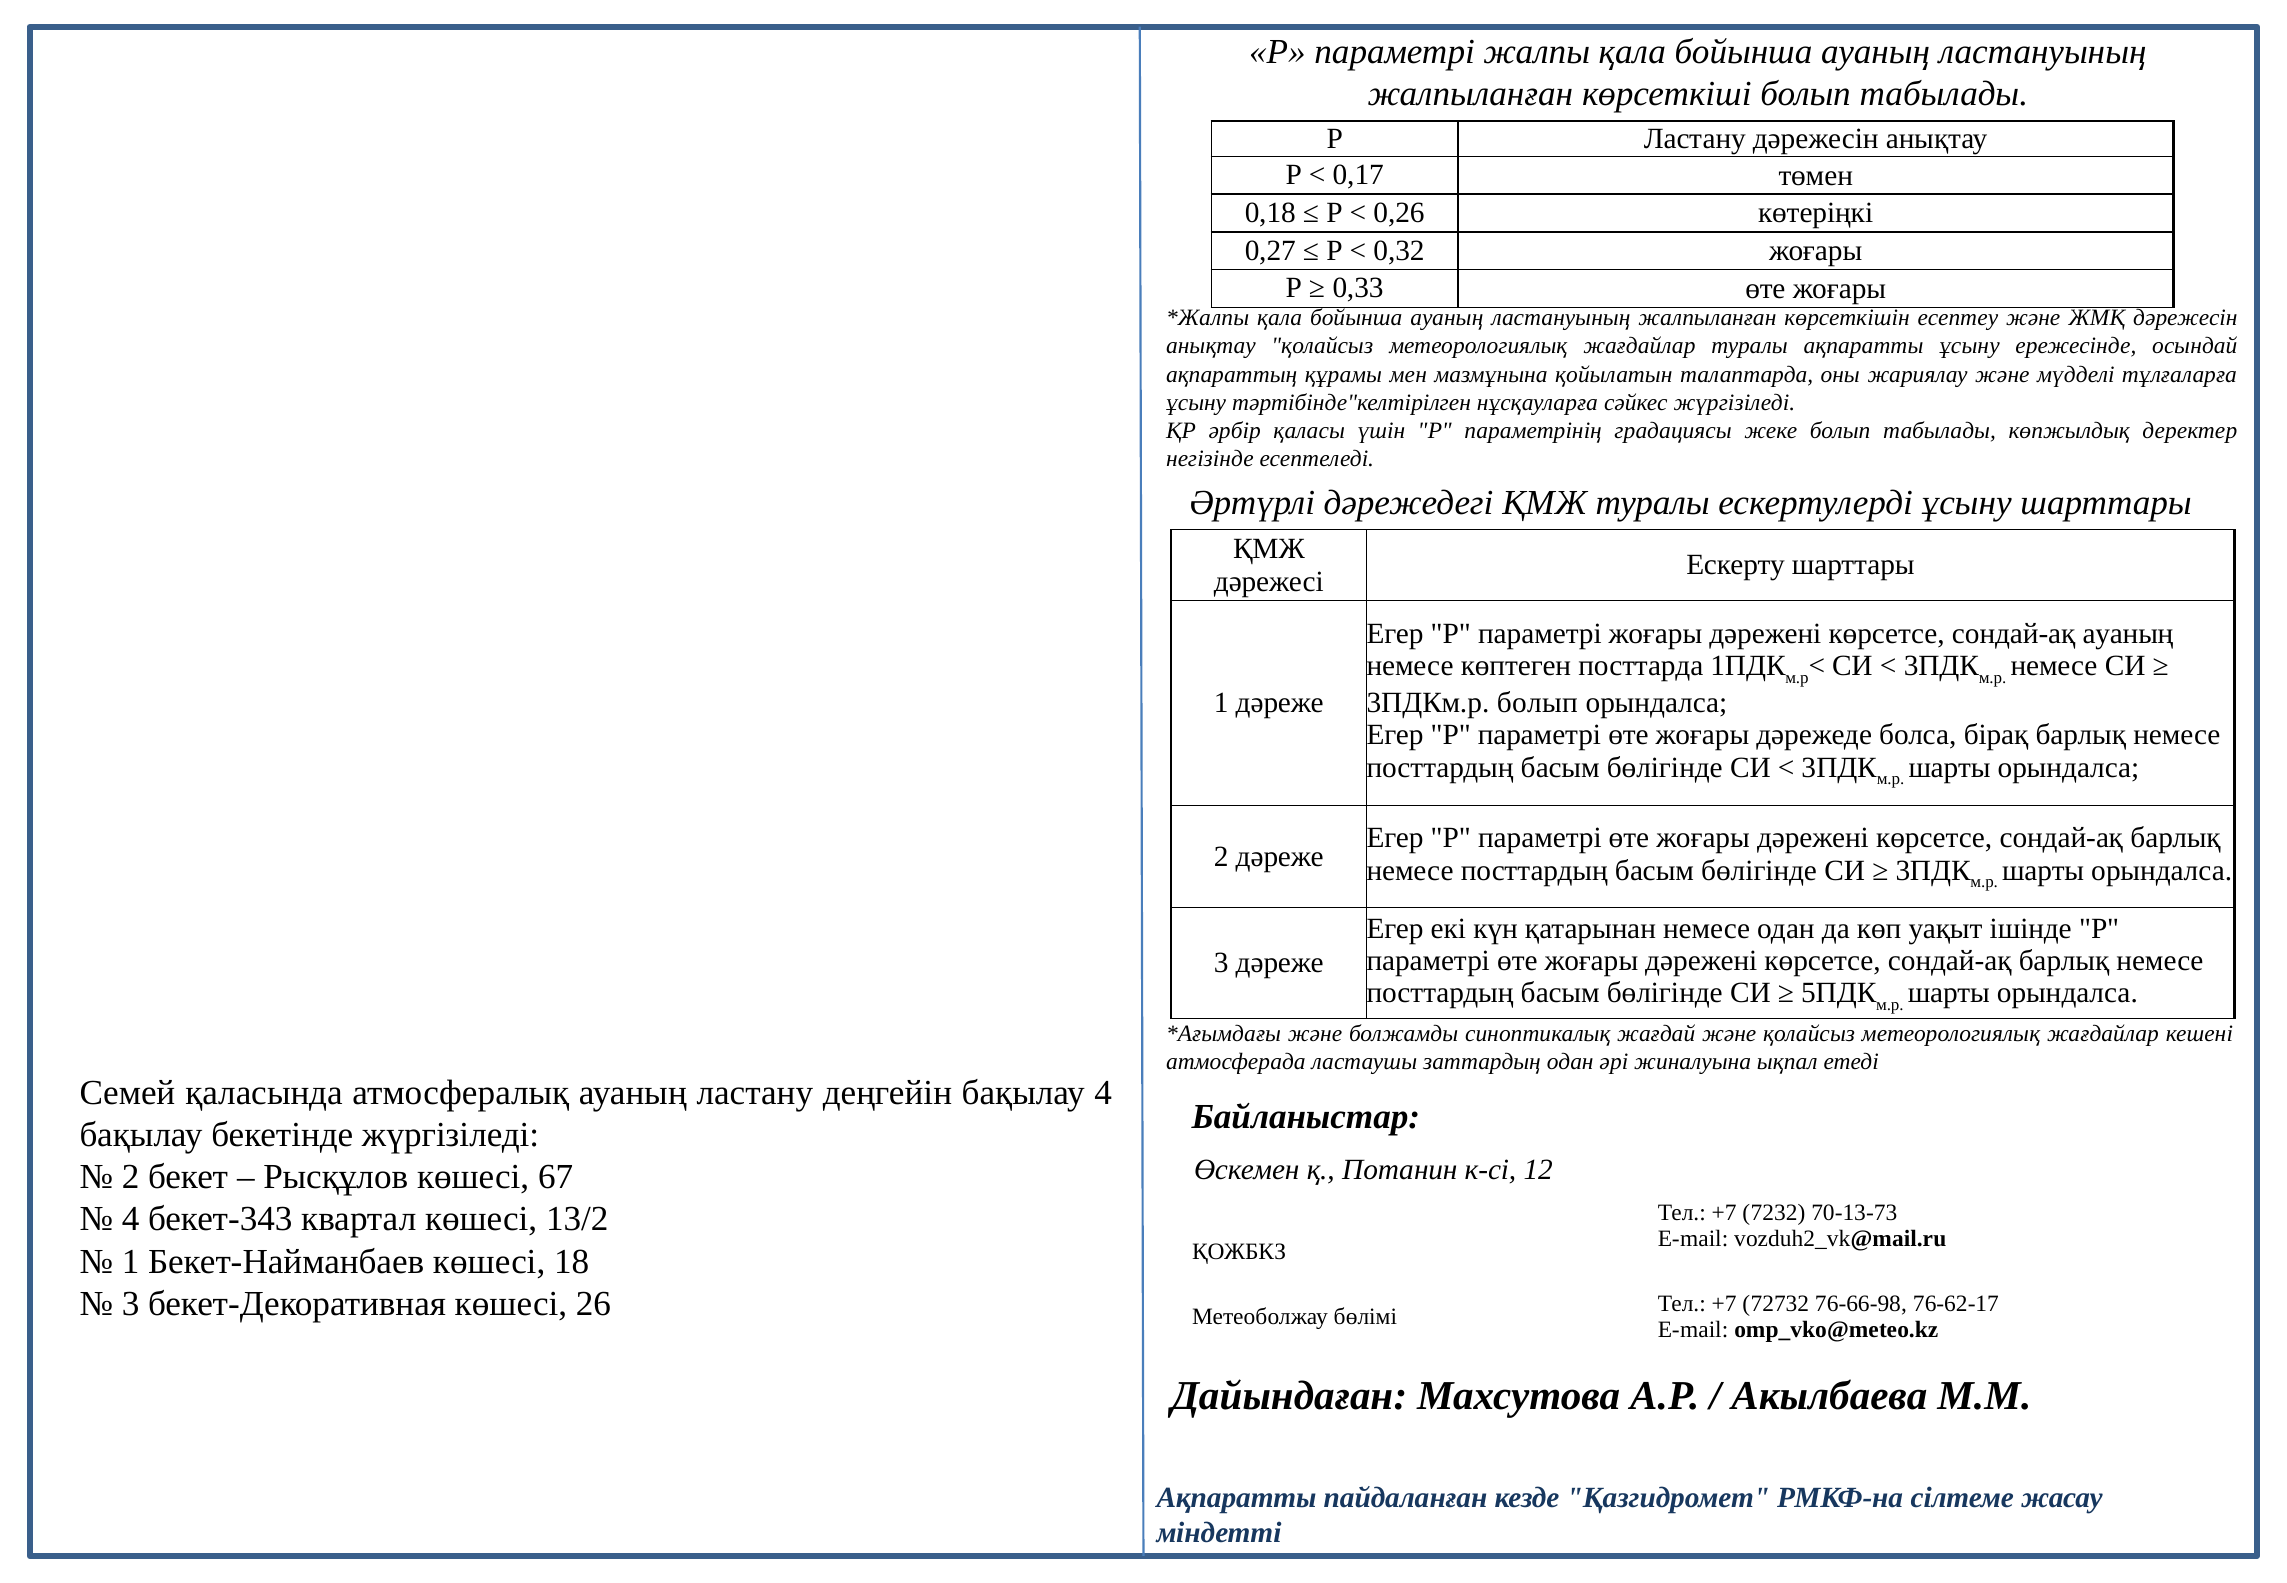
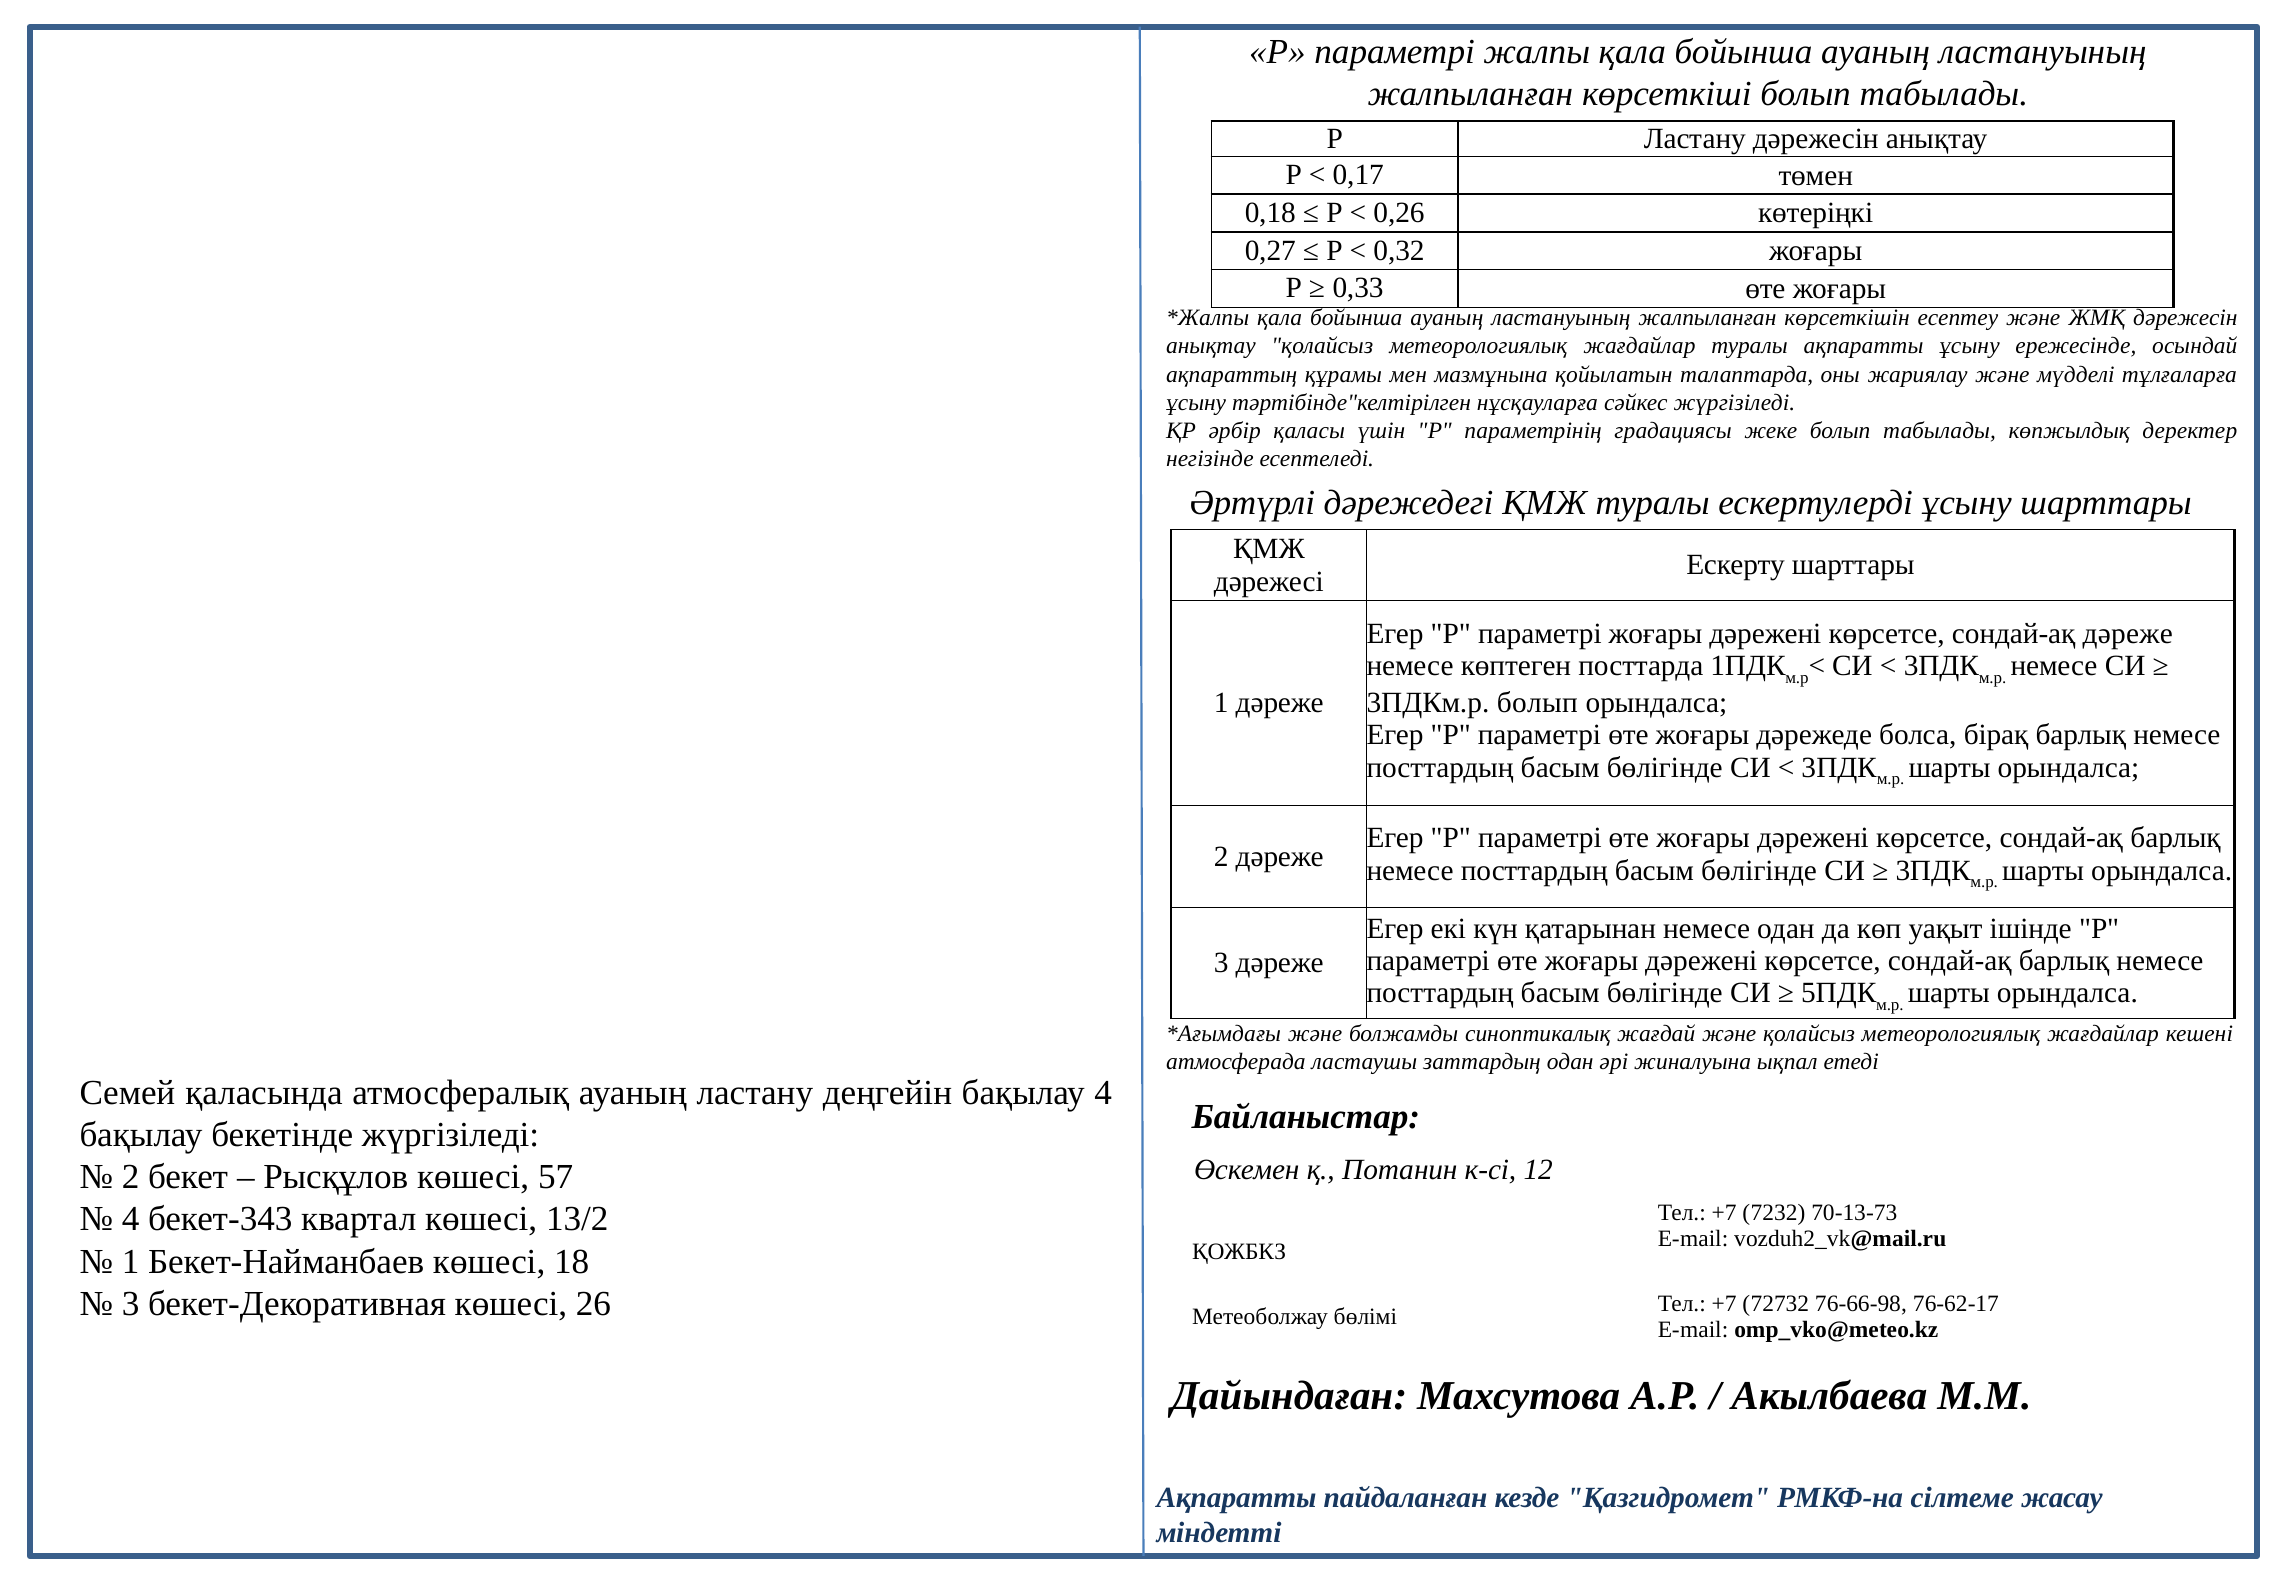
сондай-ақ ауаның: ауаның -> дәреже (2128, 634)
67: 67 -> 57 (556, 1177)
